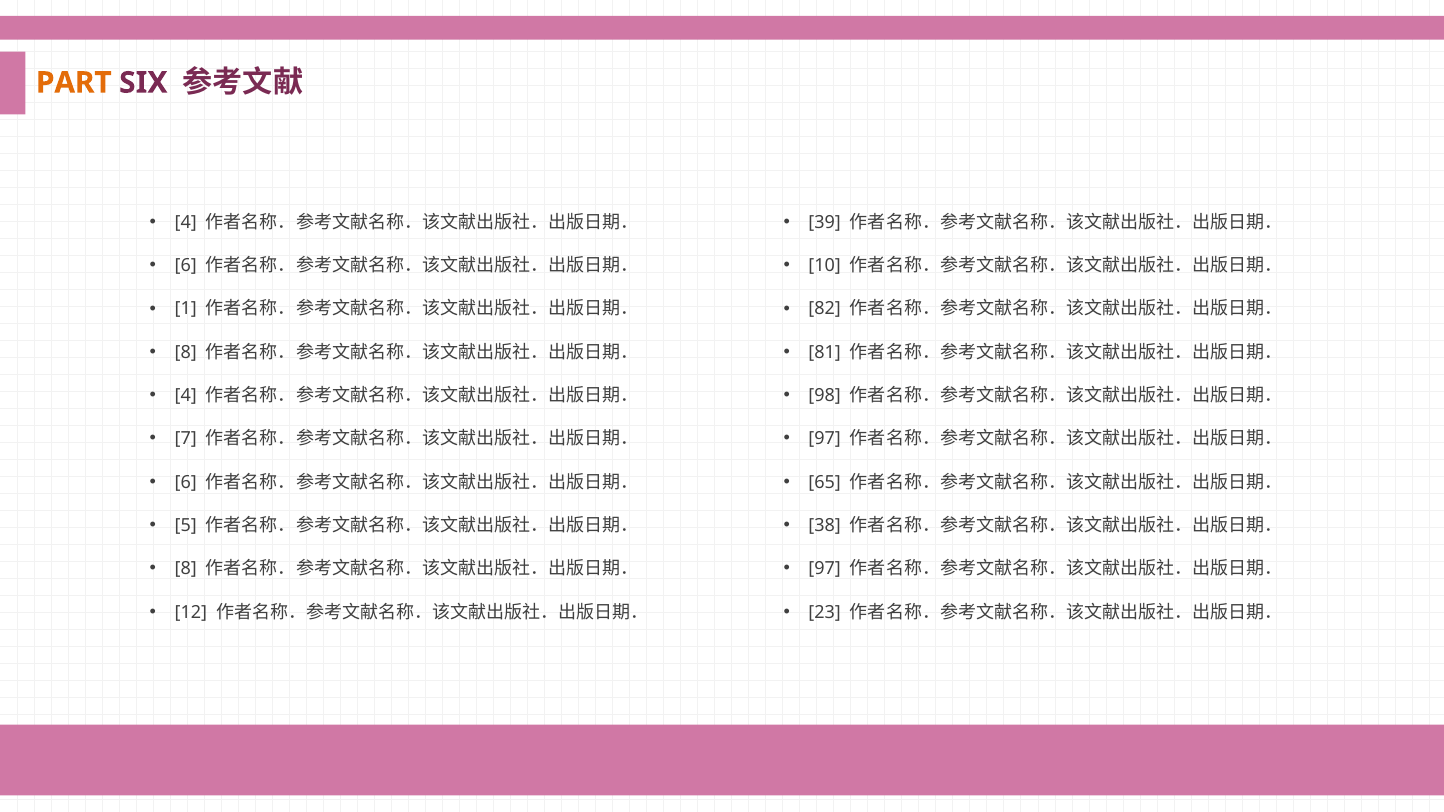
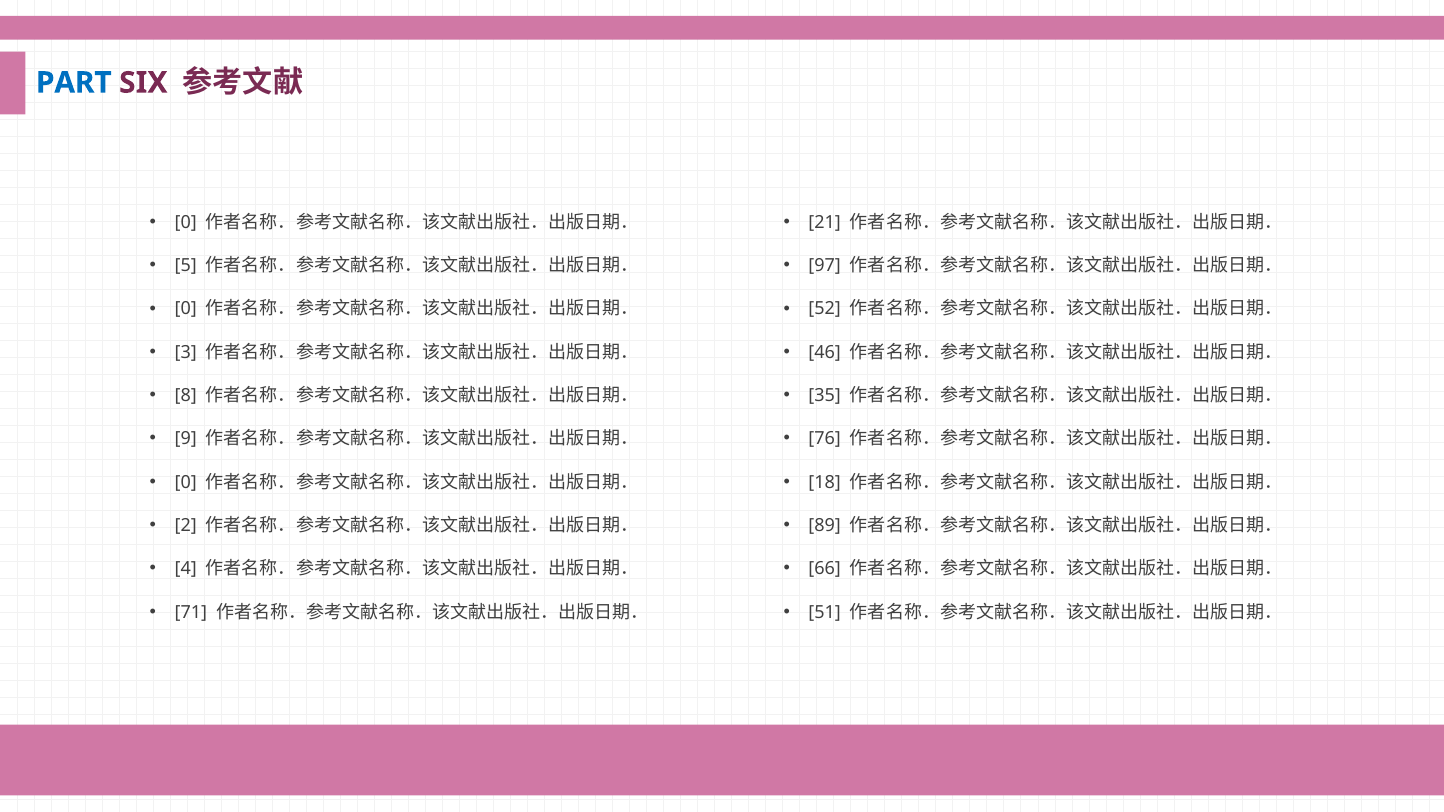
PART colour: orange -> blue (74, 83)
4: 4 -> 0 (186, 222)
39: 39 -> 21 (825, 222)
6: 6 -> 5 (186, 266)
10: 10 -> 97 (825, 266)
1: 1 -> 0 (186, 309)
82: 82 -> 52 (825, 309)
8: 8 -> 3 (186, 352)
81: 81 -> 46 (825, 352)
4: 4 -> 8 (186, 396)
98: 98 -> 35 (825, 396)
7: 7 -> 9 (186, 439)
97: 97 -> 76 (825, 439)
6: 6 -> 0 (186, 482)
65: 65 -> 18 (825, 482)
5: 5 -> 2 (186, 526)
38: 38 -> 89 (825, 526)
8: 8 -> 4 (186, 569)
97: 97 -> 66 (825, 569)
12: 12 -> 71 (191, 612)
23: 23 -> 51 (825, 612)
